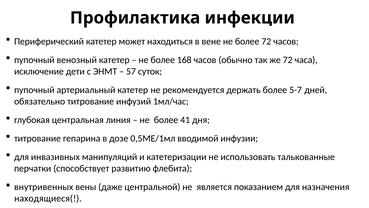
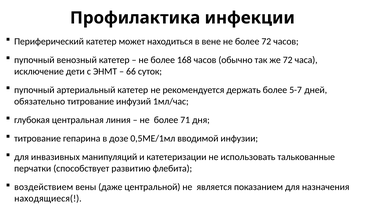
57: 57 -> 66 (131, 71)
41: 41 -> 71 (185, 120)
внутривенных: внутривенных -> воздействием (44, 187)
